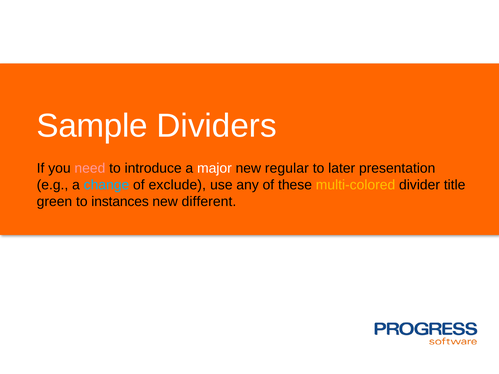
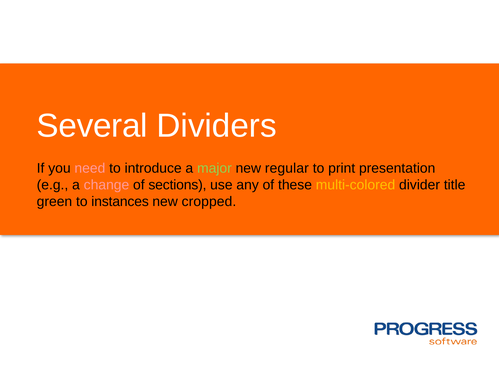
Sample: Sample -> Several (92, 126)
major colour: white -> light green (214, 168)
later: later -> print (342, 168)
change colour: light blue -> pink (106, 185)
exclude: exclude -> sections (177, 185)
different: different -> cropped (209, 202)
